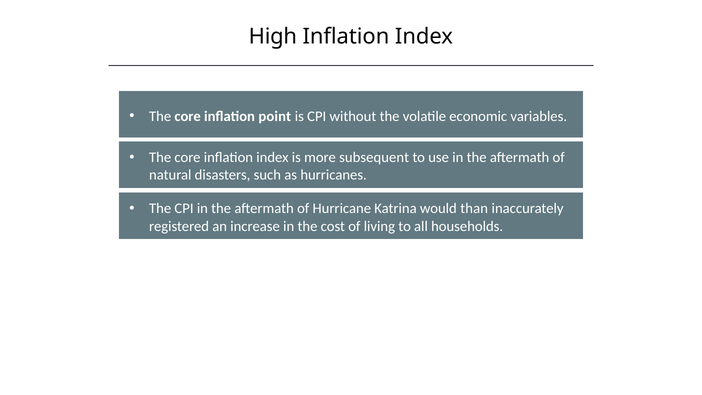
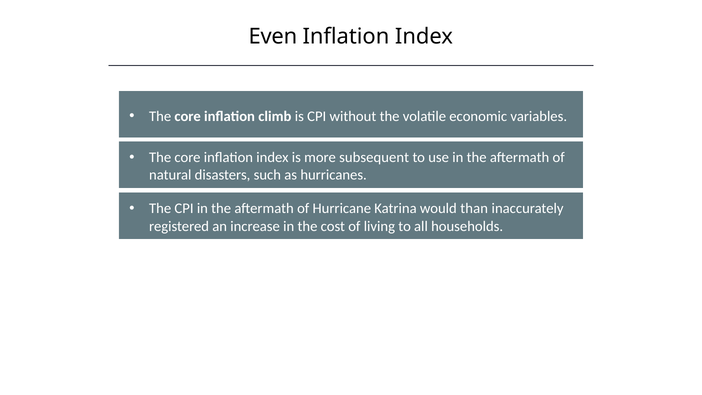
High: High -> Even (273, 37)
point: point -> climb (275, 116)
